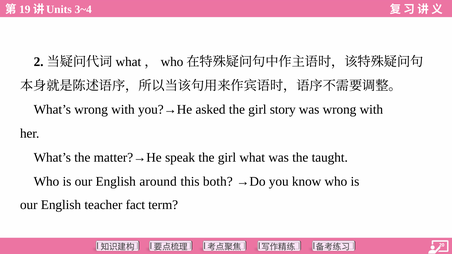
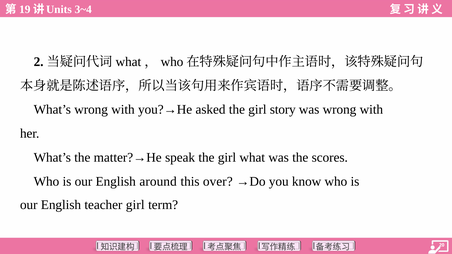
taught: taught -> scores (330, 158)
both: both -> over (218, 182)
teacher fact: fact -> girl (135, 205)
